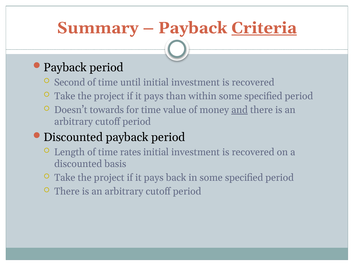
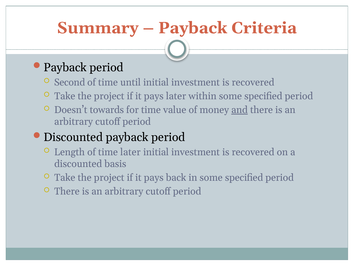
Criteria underline: present -> none (264, 28)
pays than: than -> later (176, 96)
time rates: rates -> later (130, 152)
